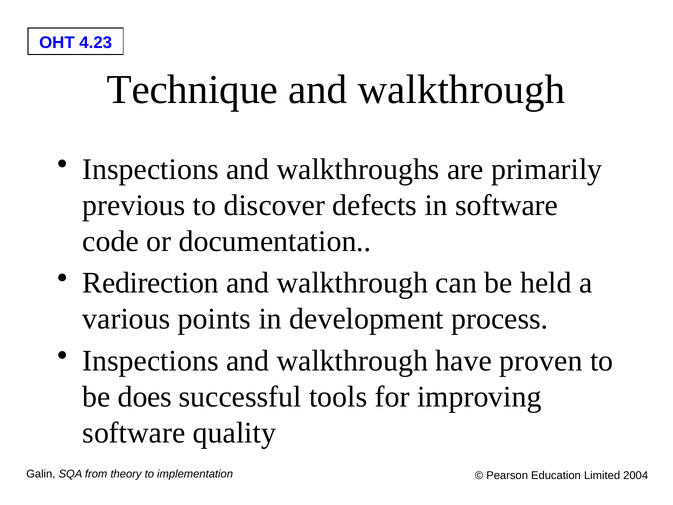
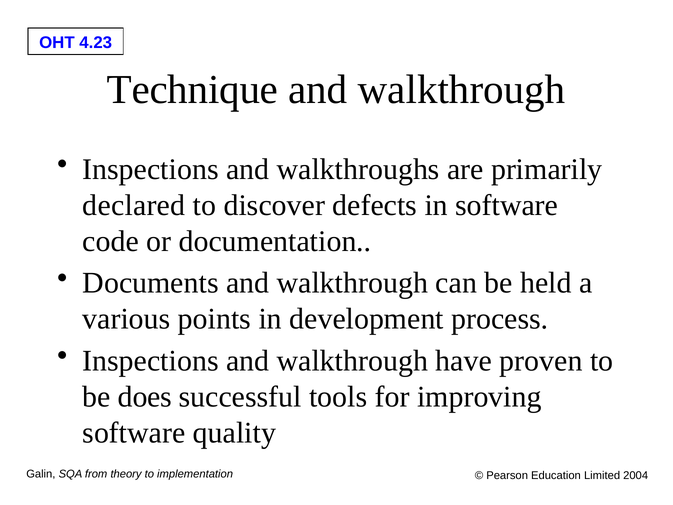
previous: previous -> declared (134, 205)
Redirection: Redirection -> Documents (151, 283)
